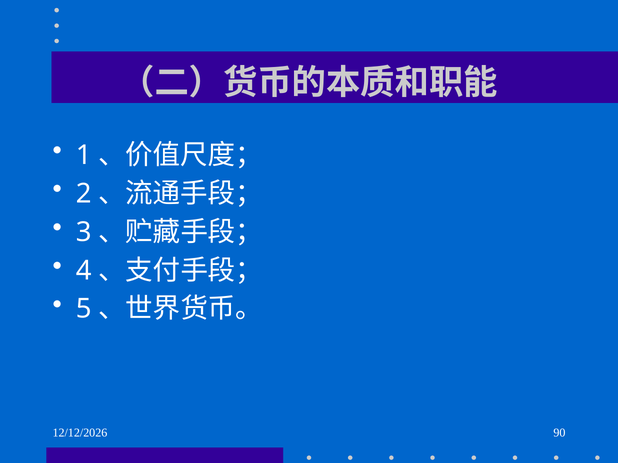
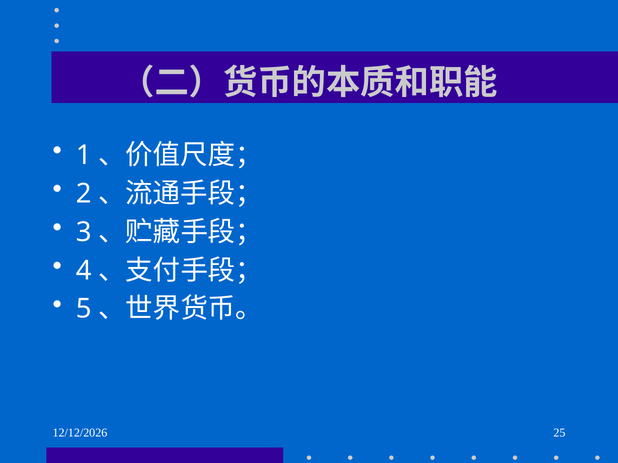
90: 90 -> 25 (559, 433)
